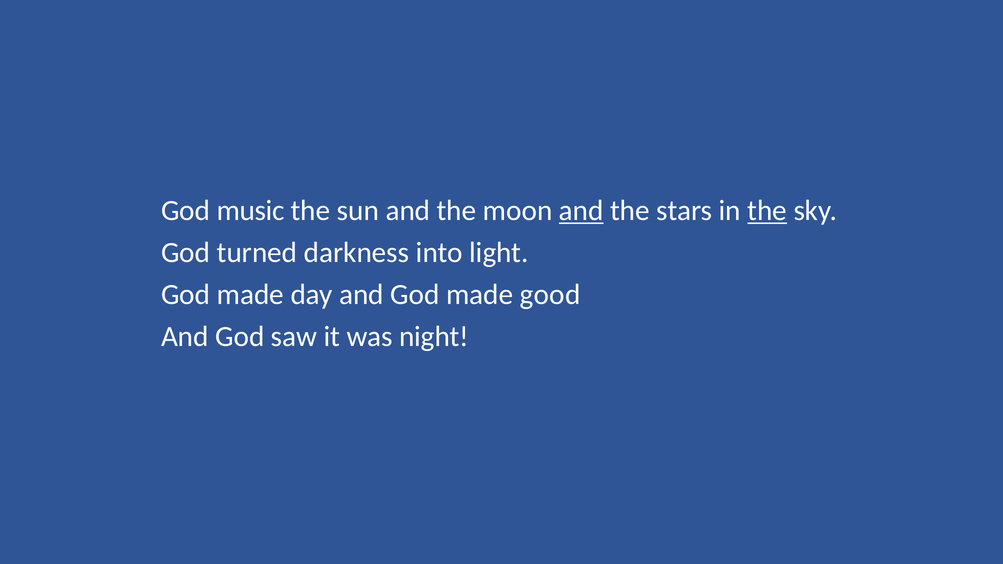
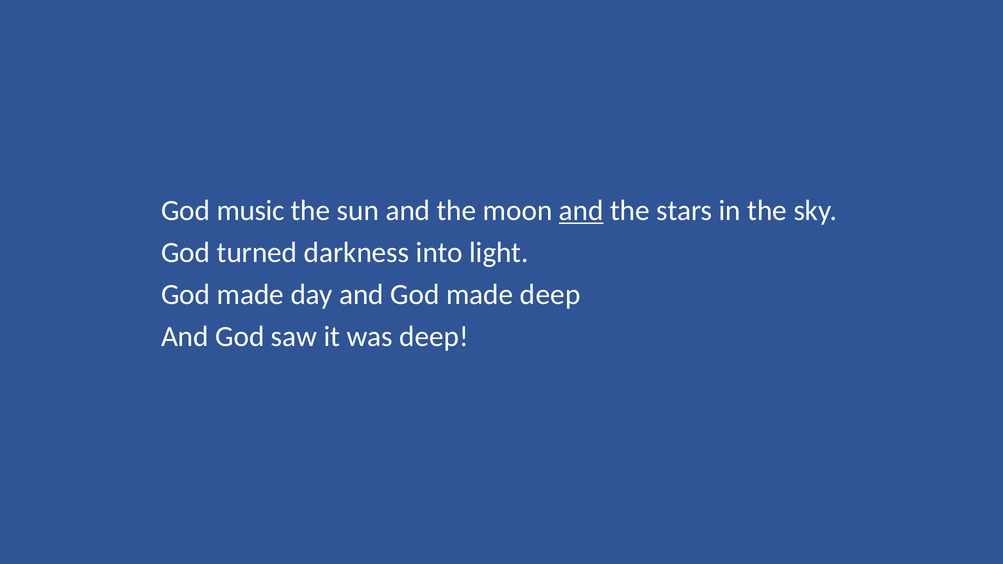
the underline: present -> none (767, 211)
made good: good -> deep (550, 295)
was night: night -> deep (434, 337)
